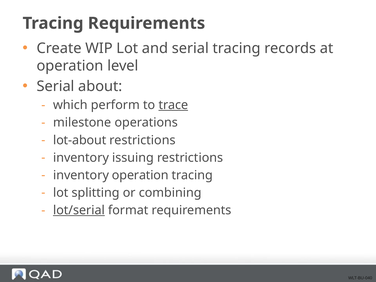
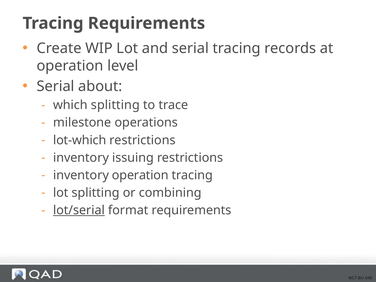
which perform: perform -> splitting (115, 105)
trace underline: present -> none (173, 105)
lot-about: lot-about -> lot-which (80, 140)
